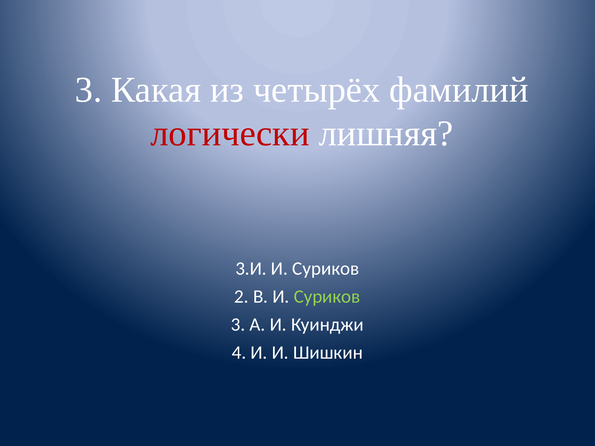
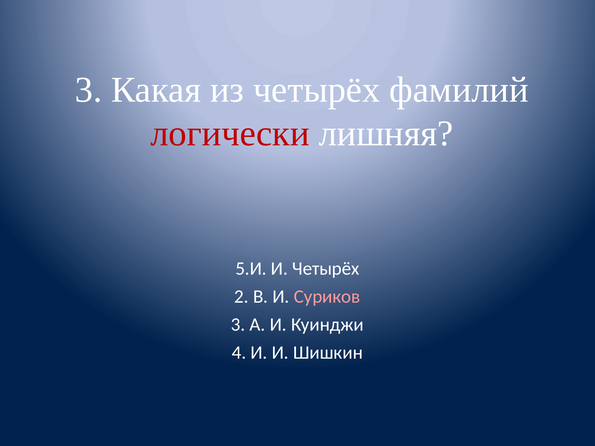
3.И: 3.И -> 5.И (251, 269)
Суриков: Суриков -> Четырёх (326, 269)
Суриков colour: light green -> pink (327, 297)
